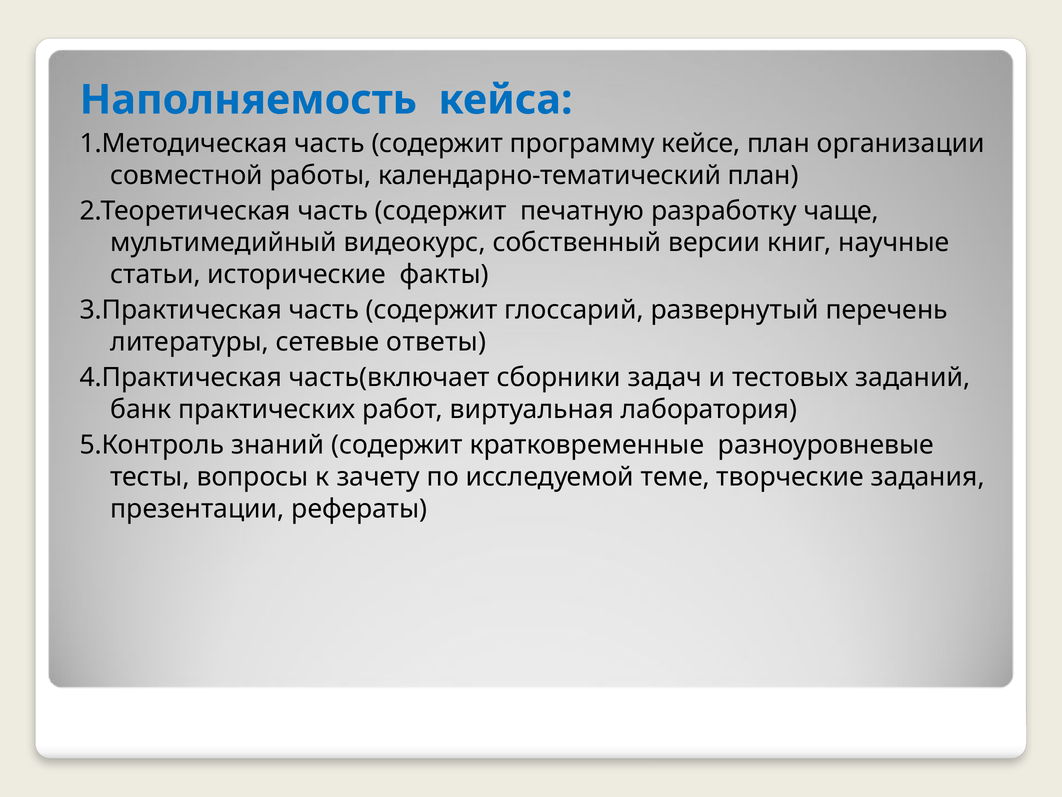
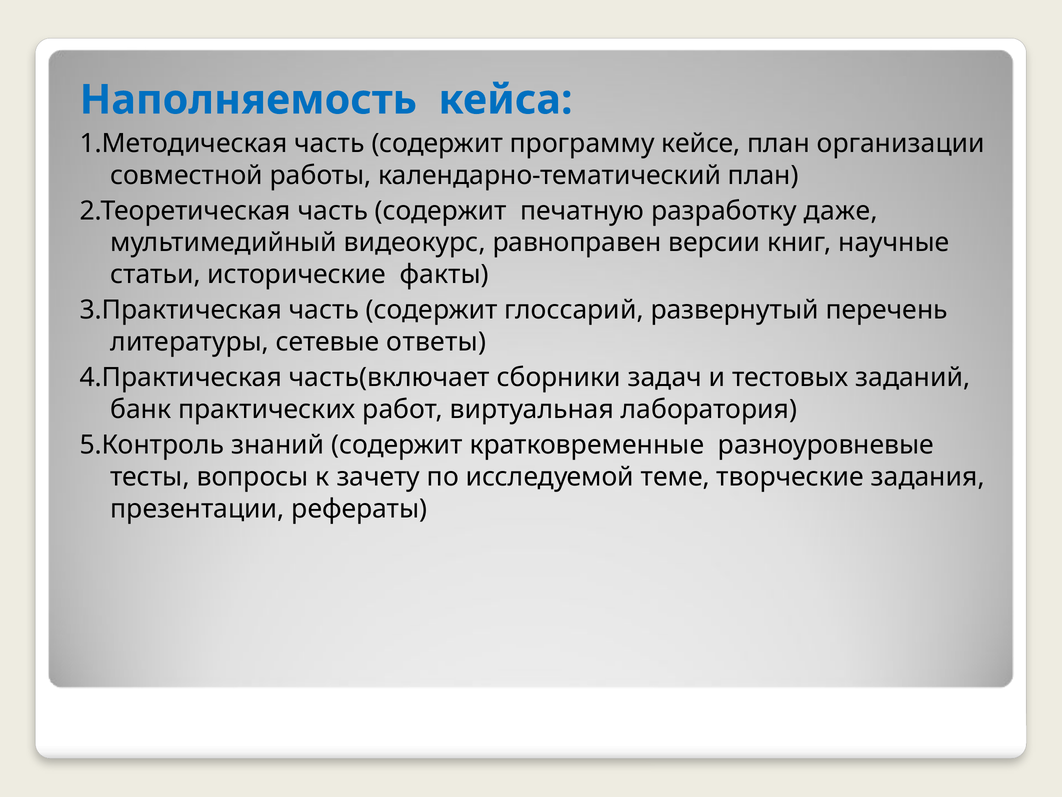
чаще: чаще -> даже (841, 211)
собственный: собственный -> равноправен (577, 243)
